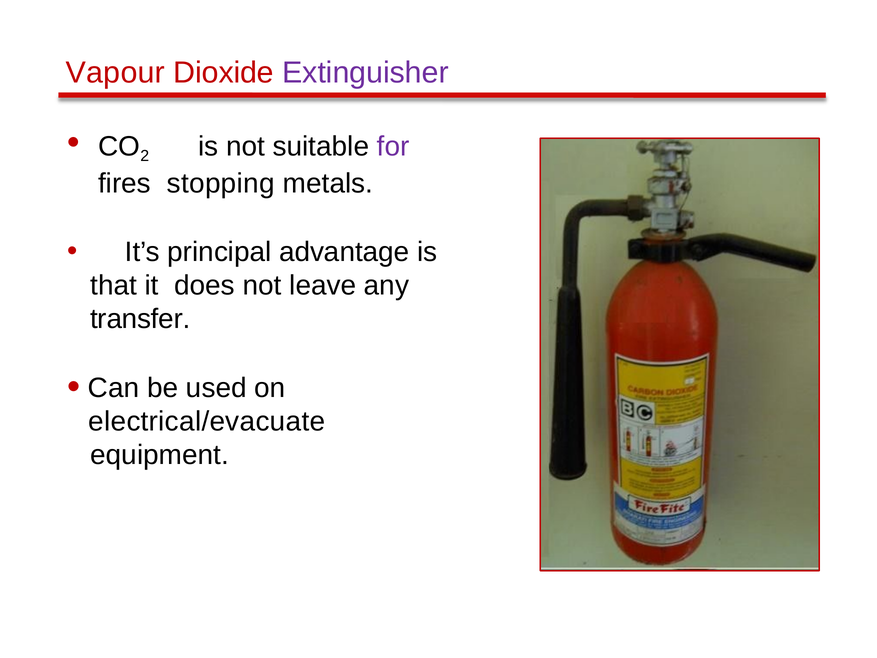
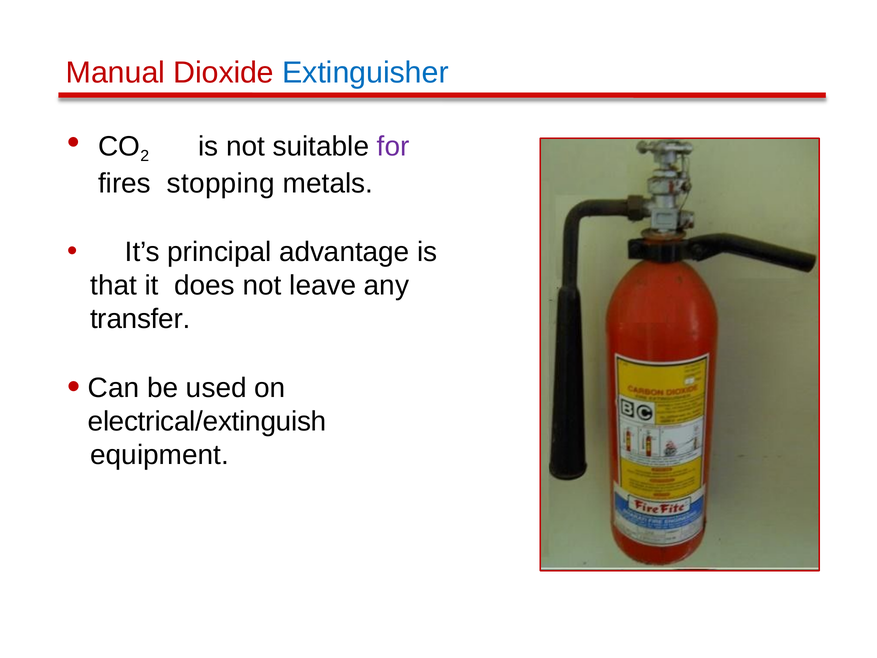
Vapour: Vapour -> Manual (115, 73)
Extinguisher colour: purple -> blue (365, 73)
electrical/evacuate: electrical/evacuate -> electrical/extinguish (207, 421)
